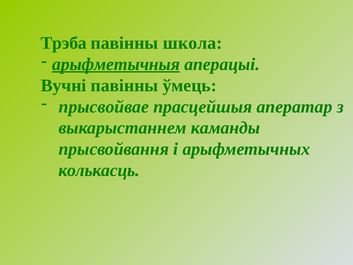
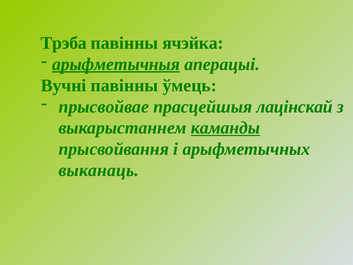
школа: школа -> ячэйка (193, 43)
аператар: аператар -> лацінскай (295, 107)
каманды underline: none -> present (225, 128)
колькасць: колькасць -> выканаць (99, 170)
